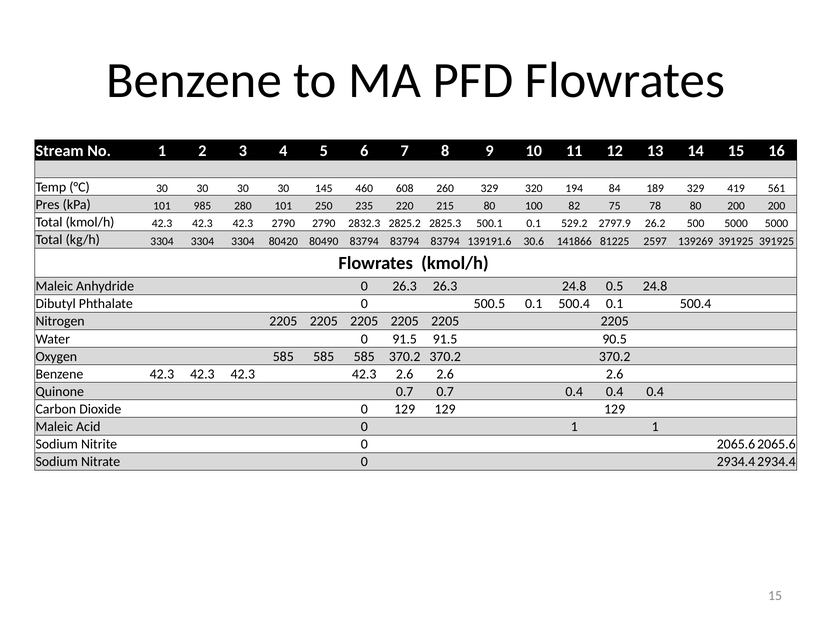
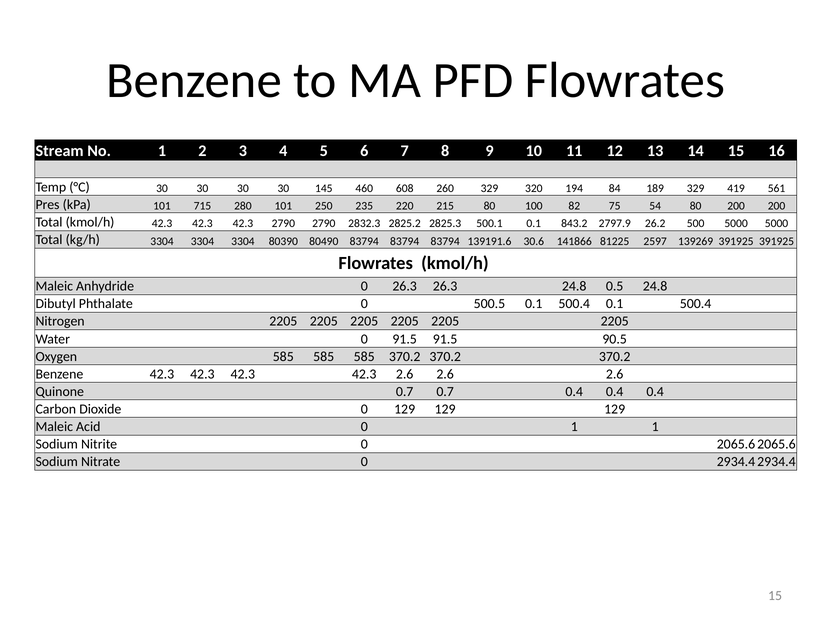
985: 985 -> 715 (202, 206)
78: 78 -> 54 (655, 206)
529.2: 529.2 -> 843.2 (574, 224)
80420: 80420 -> 80390 (283, 241)
